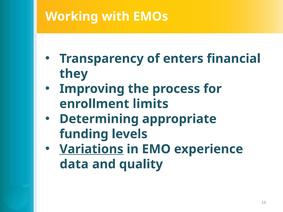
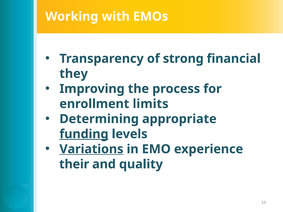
enters: enters -> strong (183, 59)
funding underline: none -> present (84, 134)
data: data -> their (74, 164)
